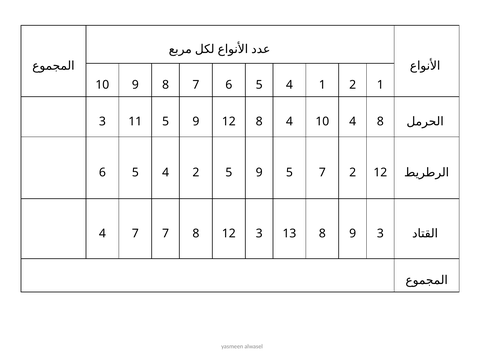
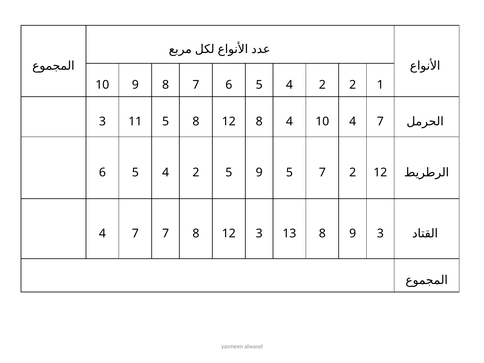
1: 1 -> 2 (322, 85)
11 5 9: 9 -> 8 (196, 122)
10 4 8: 8 -> 7 (380, 122)
